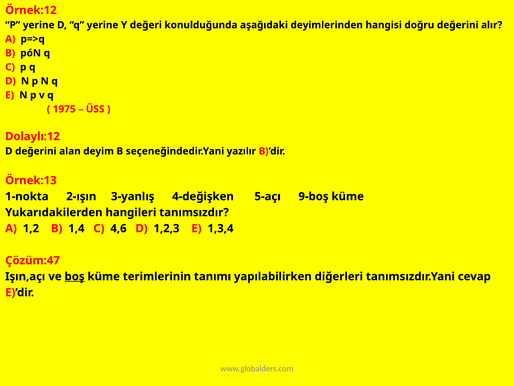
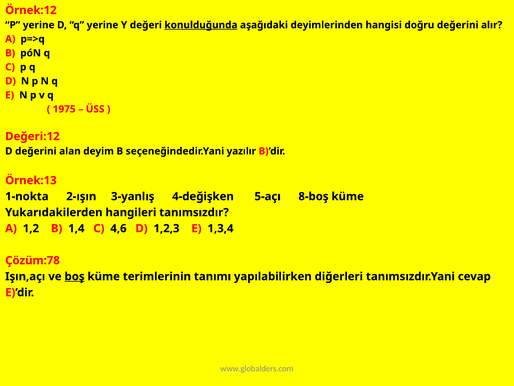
konulduğunda underline: none -> present (201, 25)
Dolaylı:12: Dolaylı:12 -> Değeri:12 (32, 136)
9-boş: 9-boş -> 8-boş (313, 196)
Çözüm:47: Çözüm:47 -> Çözüm:78 (32, 260)
